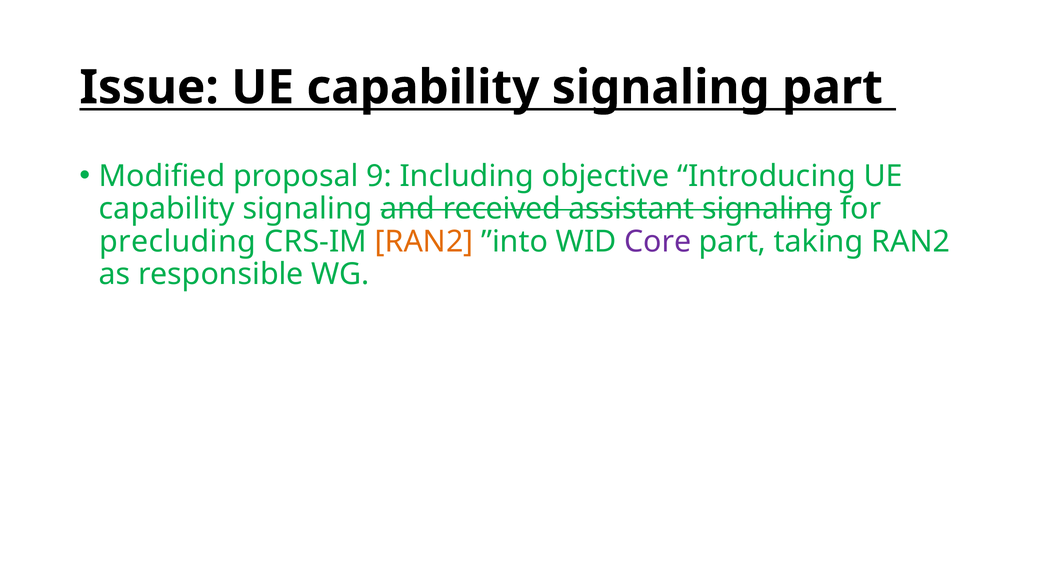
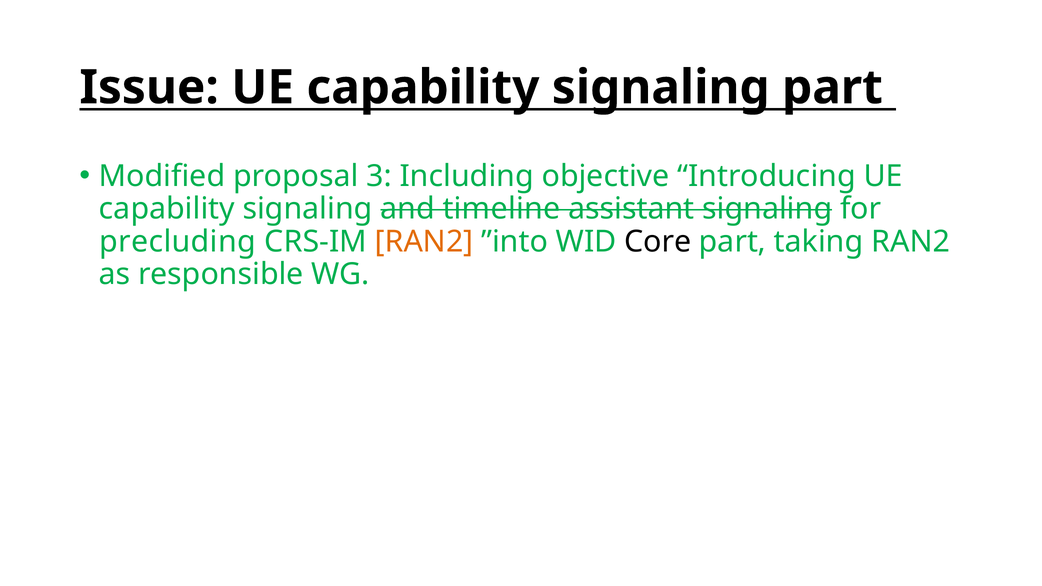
9: 9 -> 3 (379, 176)
received: received -> timeline (502, 209)
Core colour: purple -> black (658, 242)
